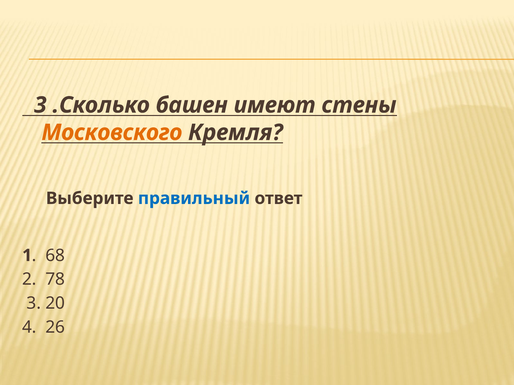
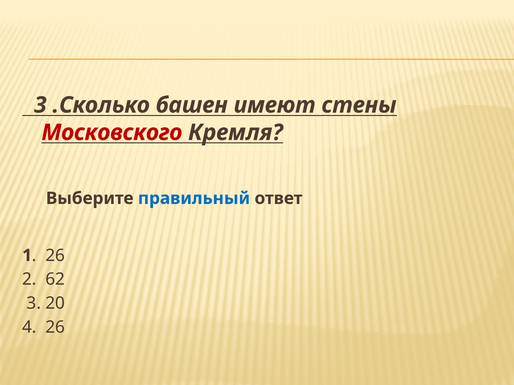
Московского colour: orange -> red (112, 133)
68: 68 -> 26 (55, 256)
78: 78 -> 62 (55, 280)
